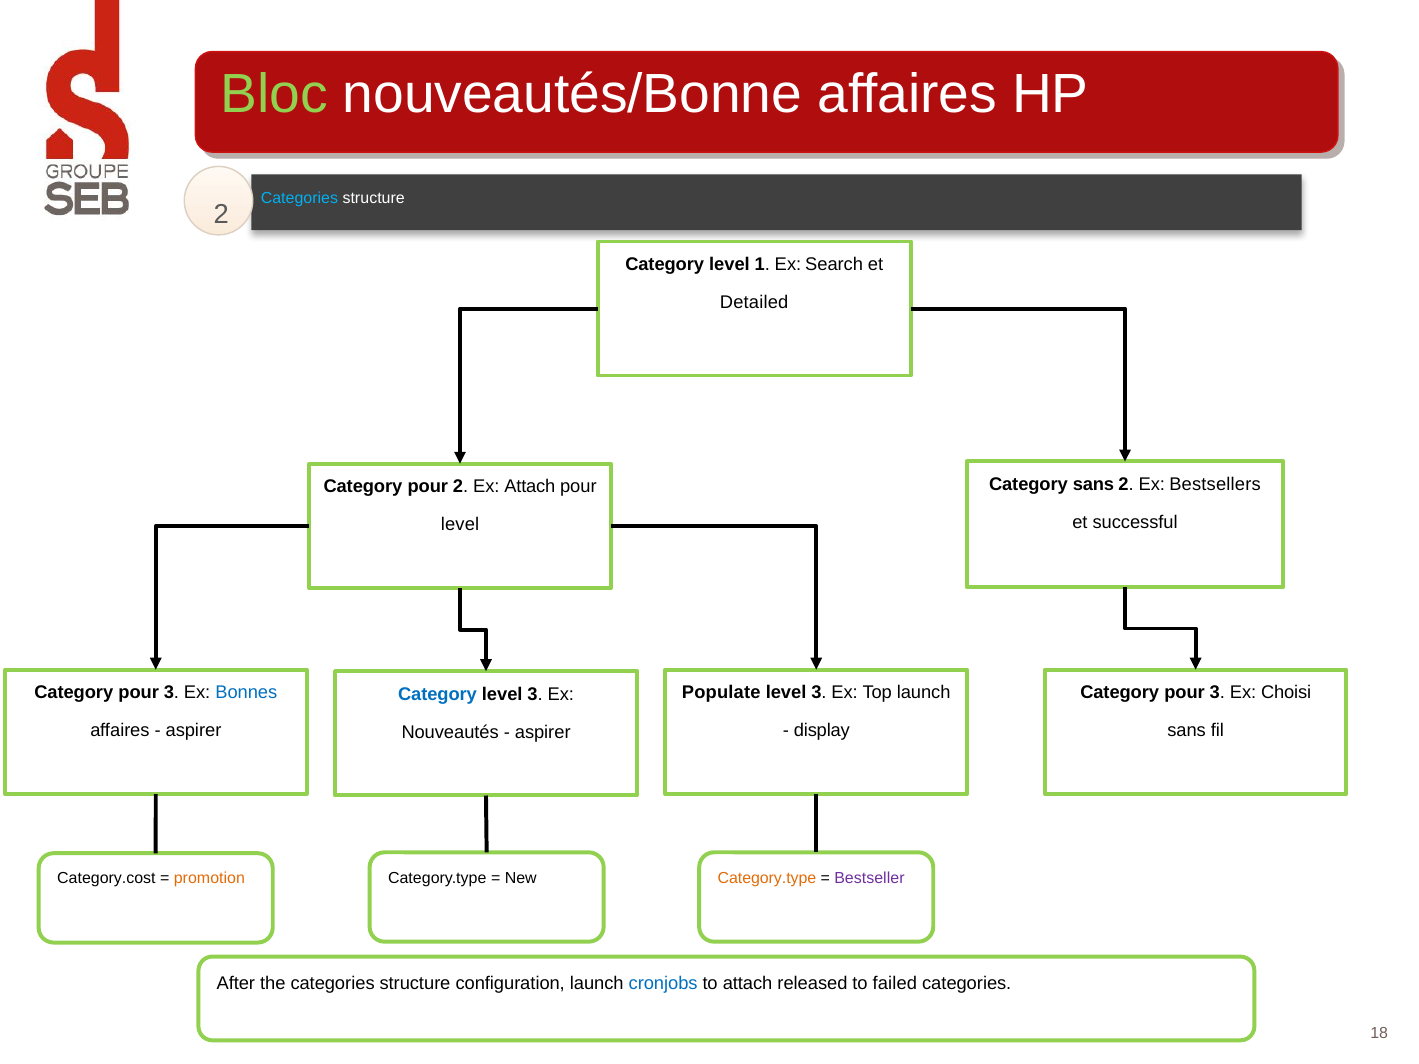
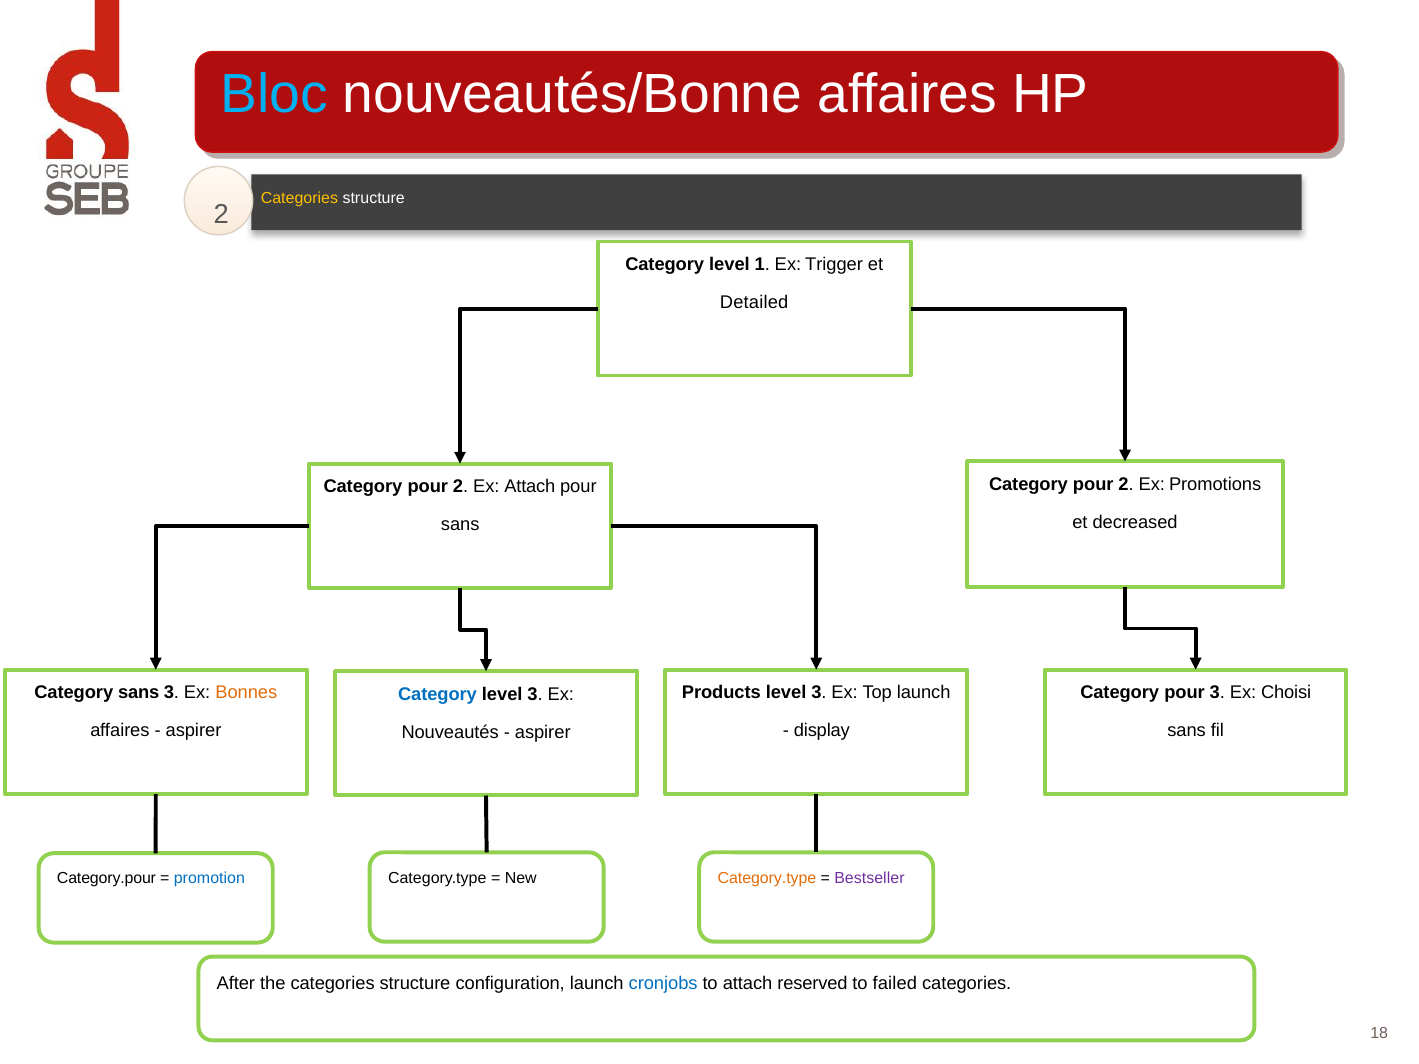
Bloc colour: light green -> light blue (274, 94)
Categories colour: light blue -> yellow (299, 198)
Search: Search -> Trigger (834, 265)
sans: sans -> pour (1093, 485)
Bestsellers: Bestsellers -> Promotions (1215, 485)
successful: successful -> decreased (1135, 522)
level: level -> sans (460, 525)
pour: pour -> sans (139, 693)
Bonnes colour: blue -> orange (246, 693)
Populate: Populate -> Products (721, 693)
Category.cost: Category.cost -> Category.pour (106, 879)
promotion colour: orange -> blue (209, 879)
released: released -> reserved (813, 984)
